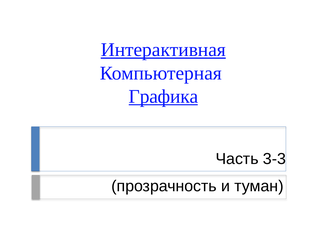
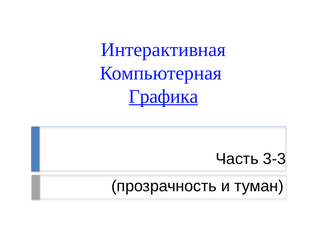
Интерактивная underline: present -> none (163, 50)
